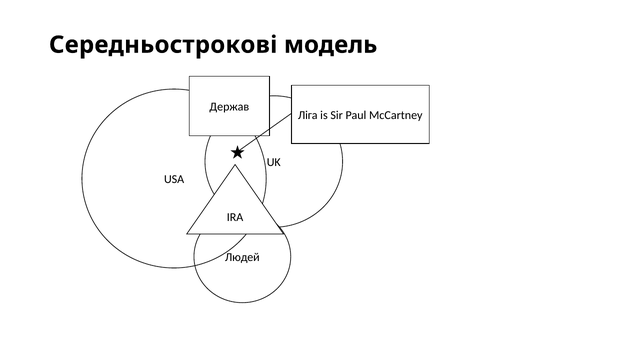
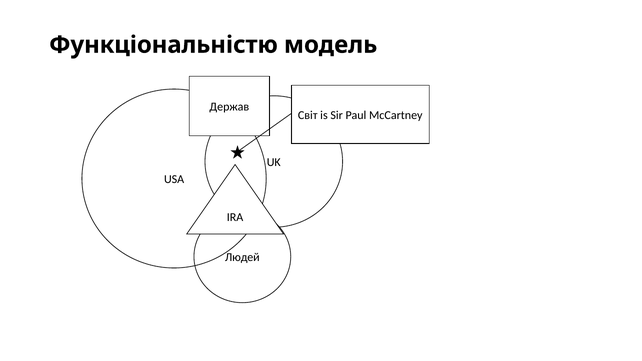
Середньострокові: Середньострокові -> Функціональністю (163, 45)
Ліга: Ліга -> Світ (308, 115)
